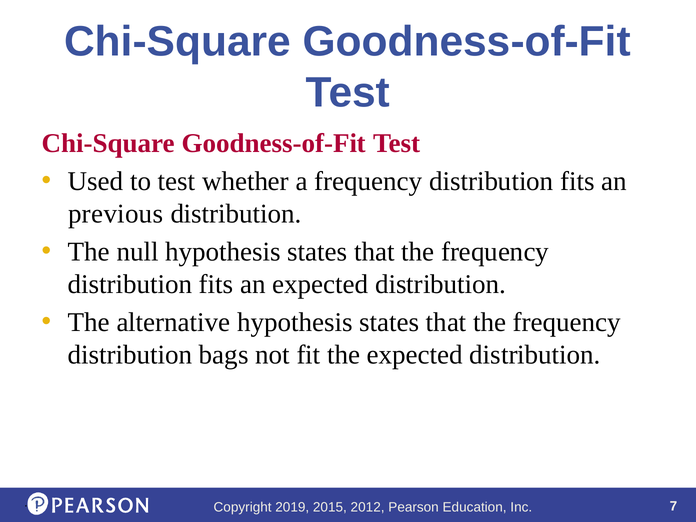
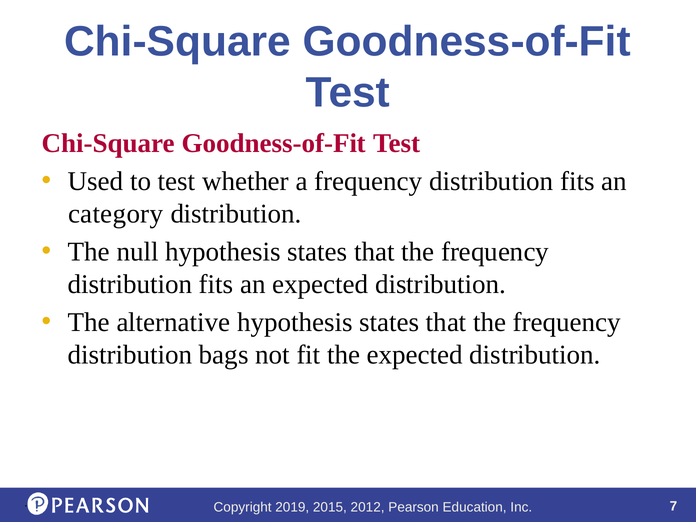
previous: previous -> category (116, 214)
